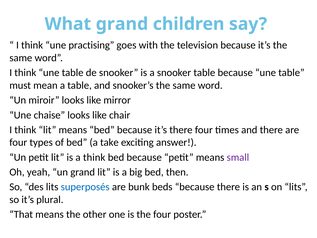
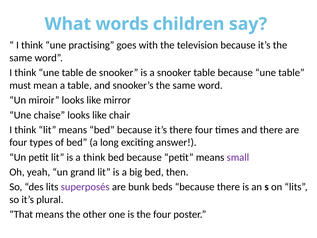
What grand: grand -> words (122, 24)
take: take -> long (109, 142)
superposés colour: blue -> purple (85, 187)
